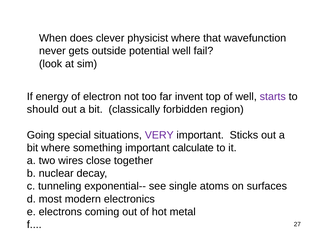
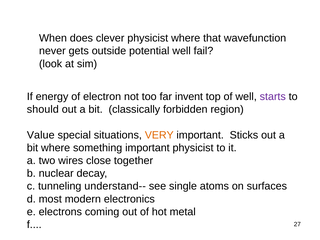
Going: Going -> Value (41, 135)
VERY colour: purple -> orange (159, 135)
important calculate: calculate -> physicist (193, 148)
exponential--: exponential-- -> understand-- (115, 186)
